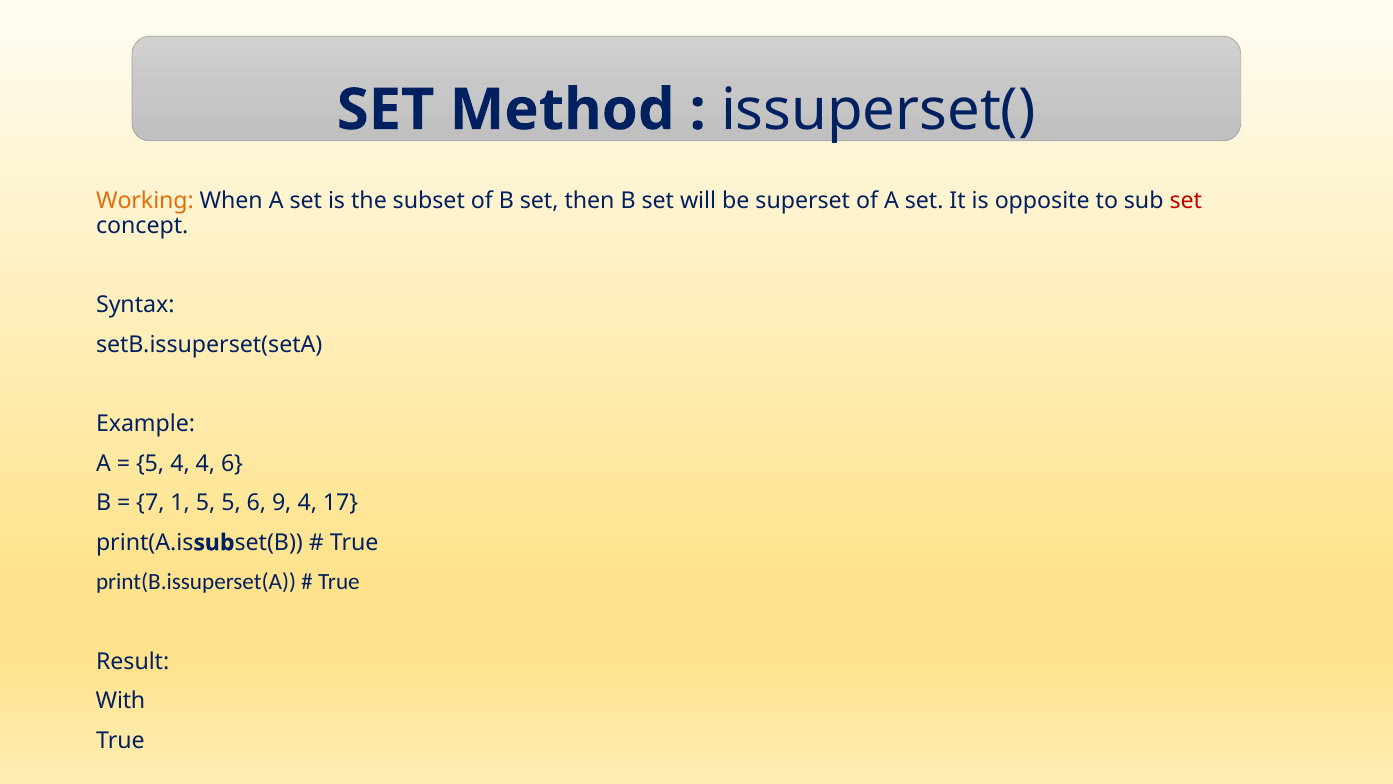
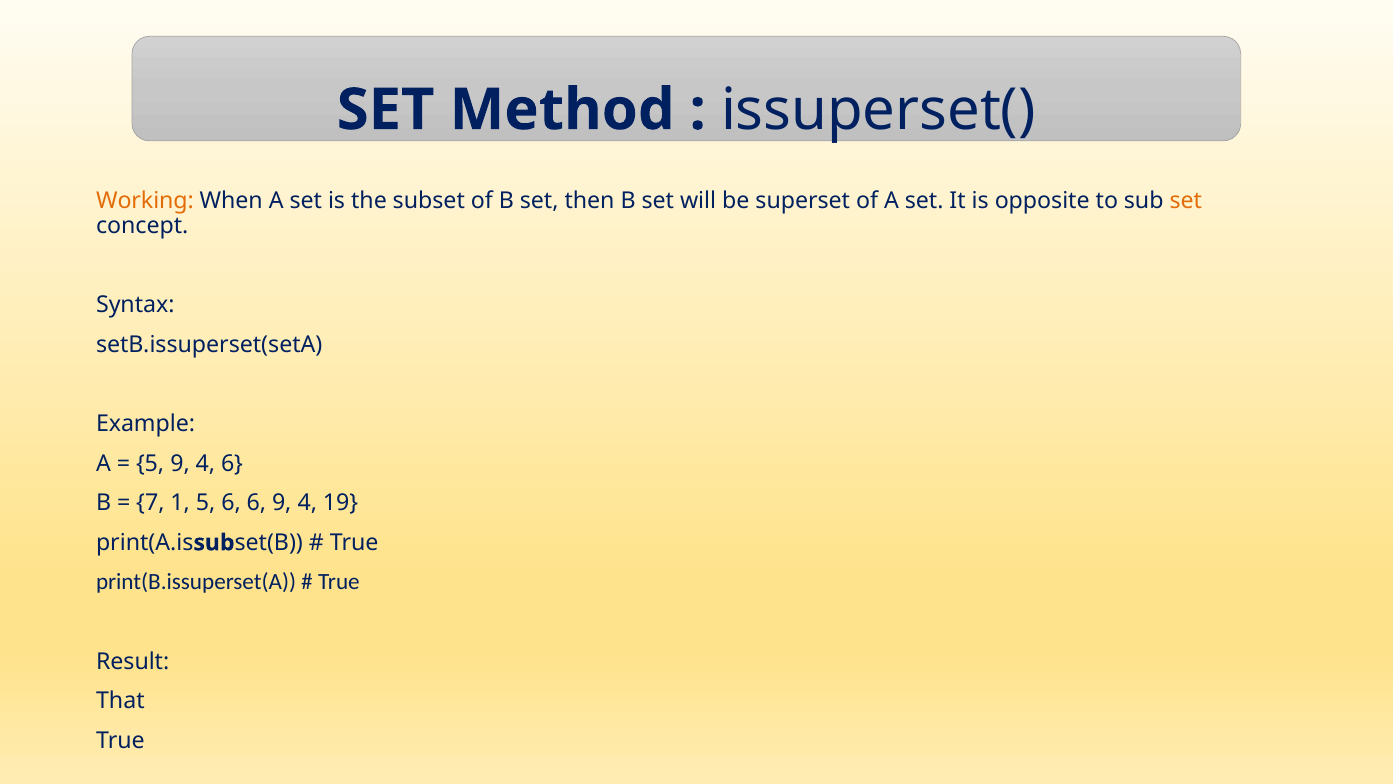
set colour: red -> orange (1186, 201)
5 4: 4 -> 9 (180, 463)
5 5: 5 -> 6 (231, 503)
17: 17 -> 19 (341, 503)
With: With -> That (120, 701)
